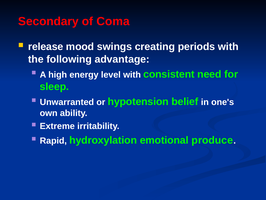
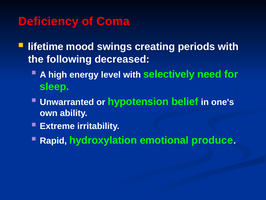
Secondary: Secondary -> Deficiency (48, 21)
release: release -> lifetime (46, 47)
advantage: advantage -> decreased (122, 59)
consistent: consistent -> selectively (169, 74)
